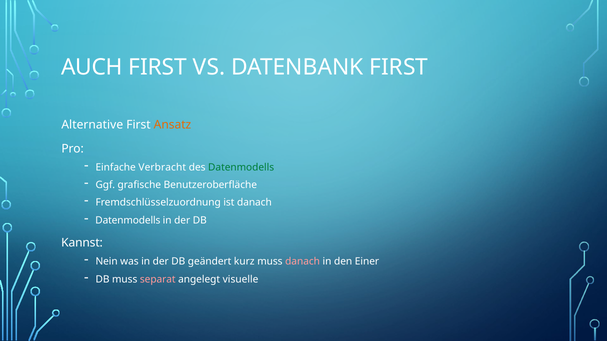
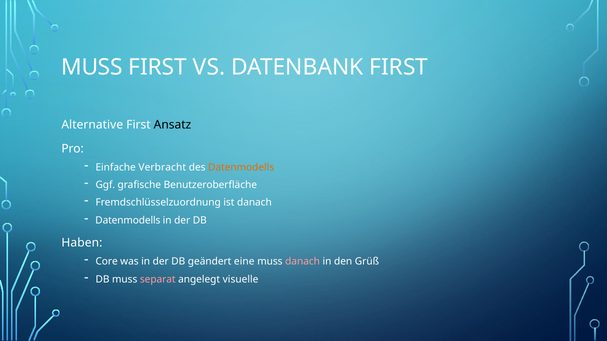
AUCH: AUCH -> MUSS (92, 67)
Ansatz colour: orange -> black (172, 125)
Datenmodells colour: green -> orange (241, 168)
Kannst: Kannst -> Haben (82, 243)
Nein: Nein -> Core (107, 262)
kurz: kurz -> eine (244, 262)
Einer: Einer -> Grüß (367, 262)
